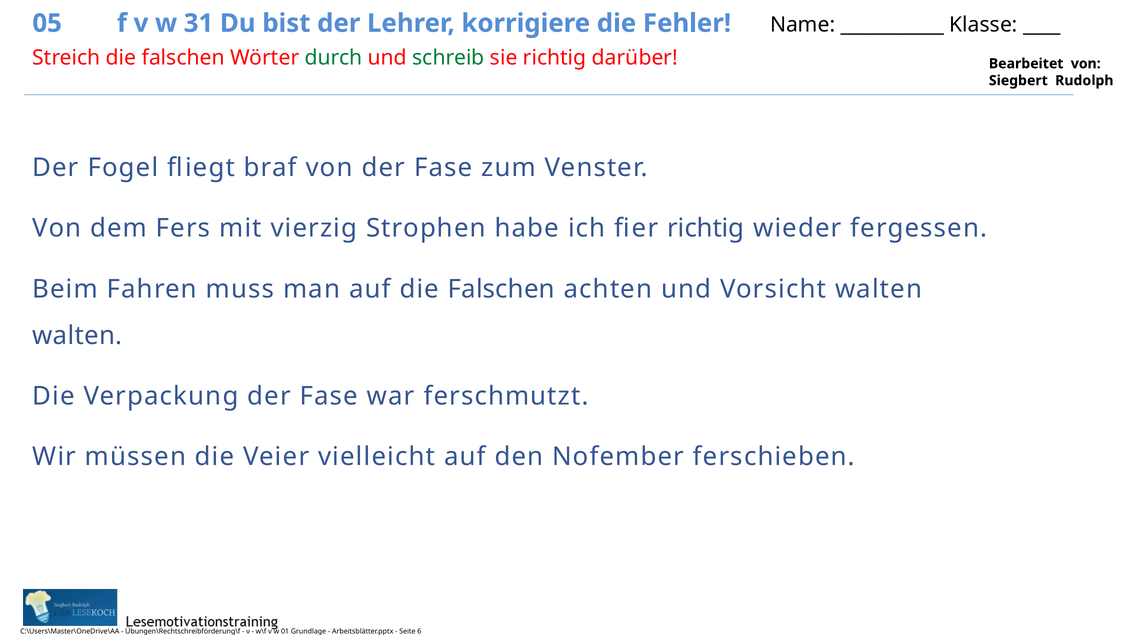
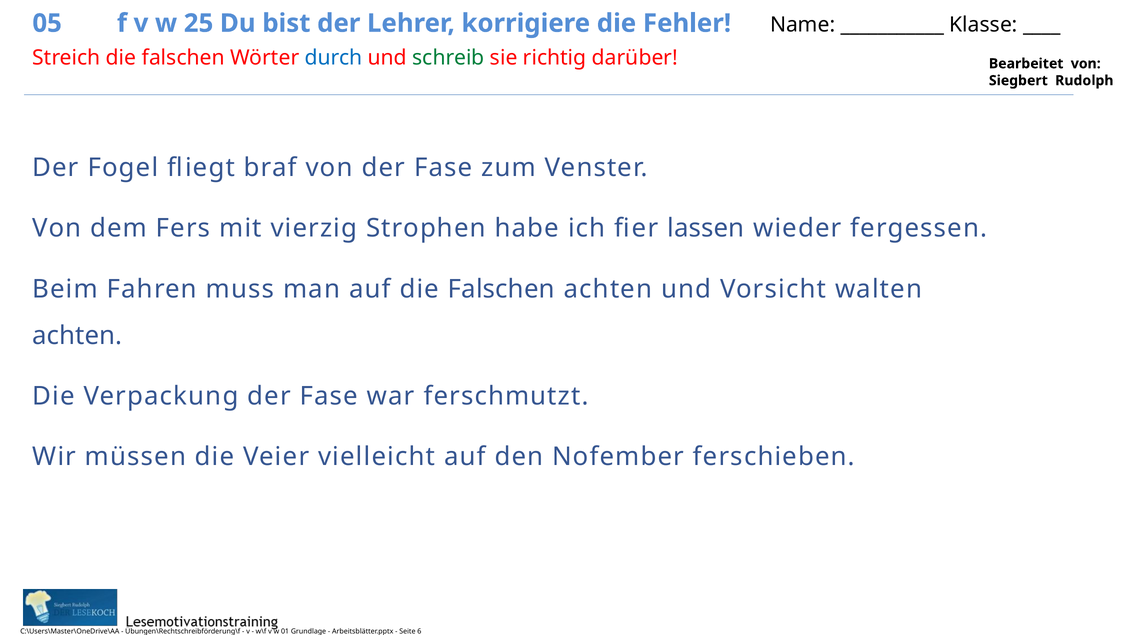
31: 31 -> 25 (199, 23)
durch colour: green -> blue (334, 58)
fier richtig: richtig -> lassen (706, 228)
walten: walten -> achten (77, 335)
